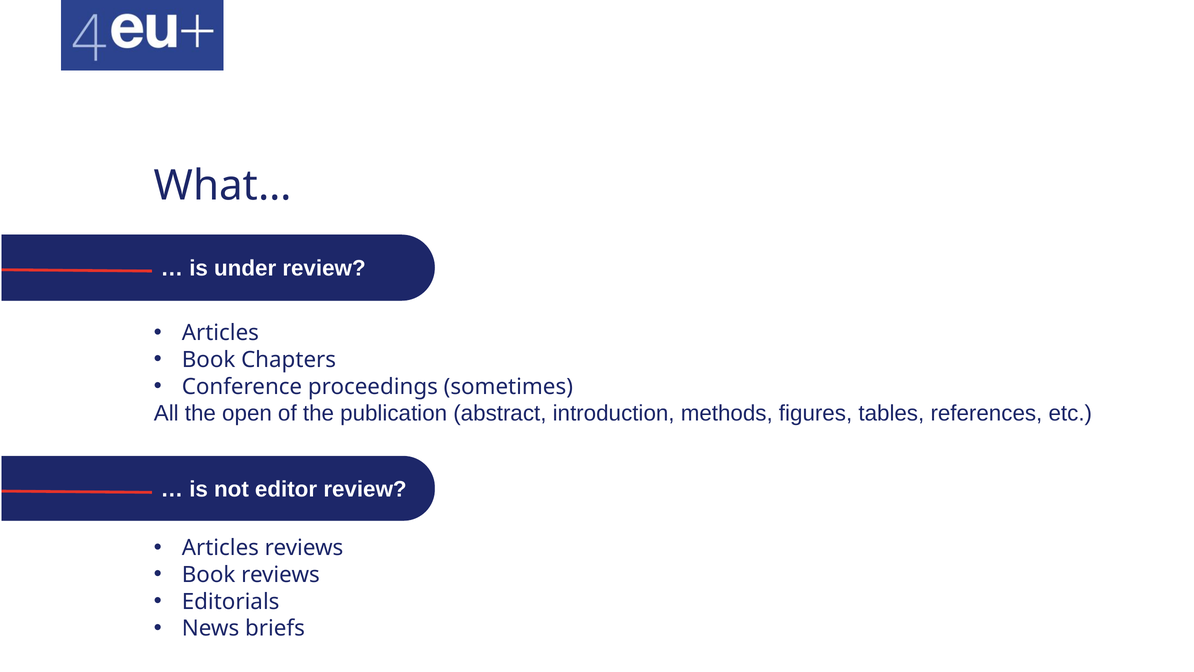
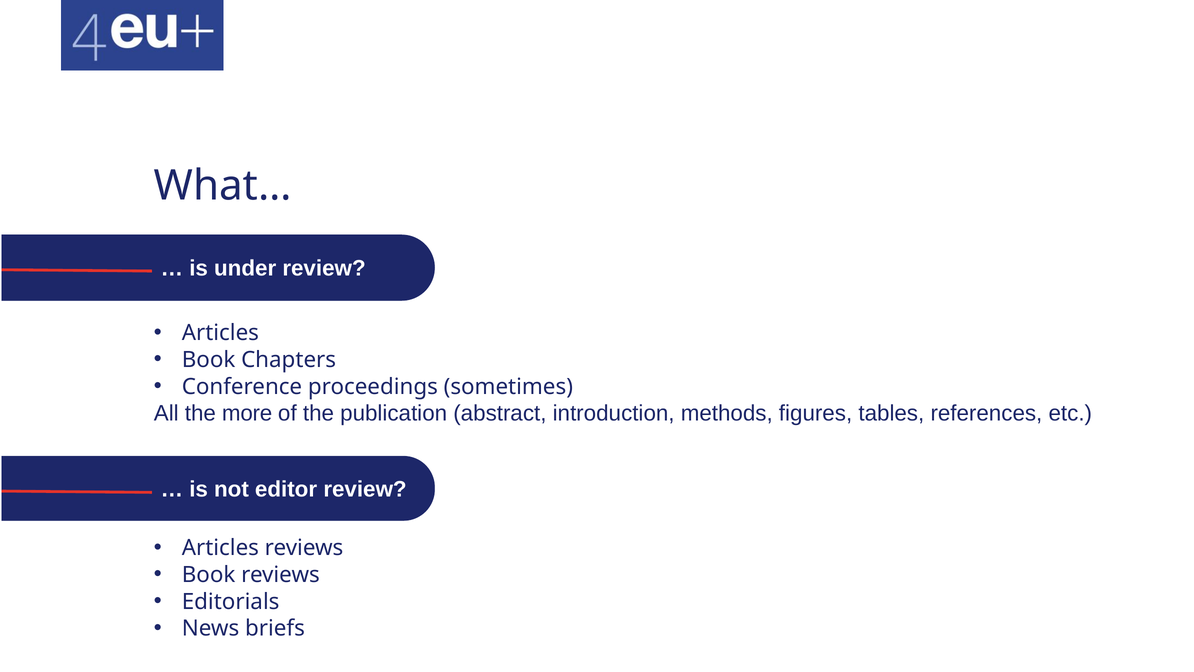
open: open -> more (247, 413)
